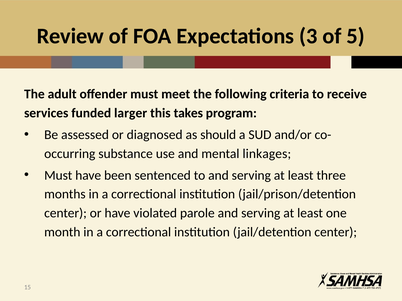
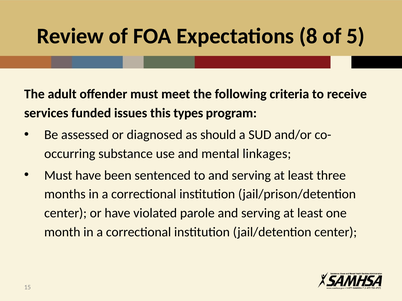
3: 3 -> 8 (308, 36)
larger: larger -> issues (131, 113)
takes: takes -> types (188, 113)
